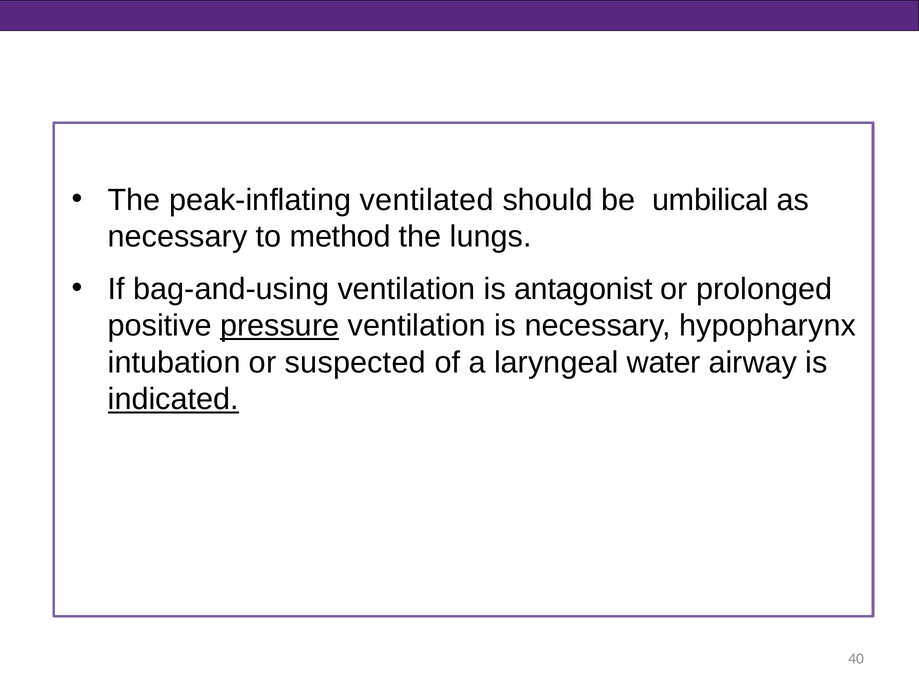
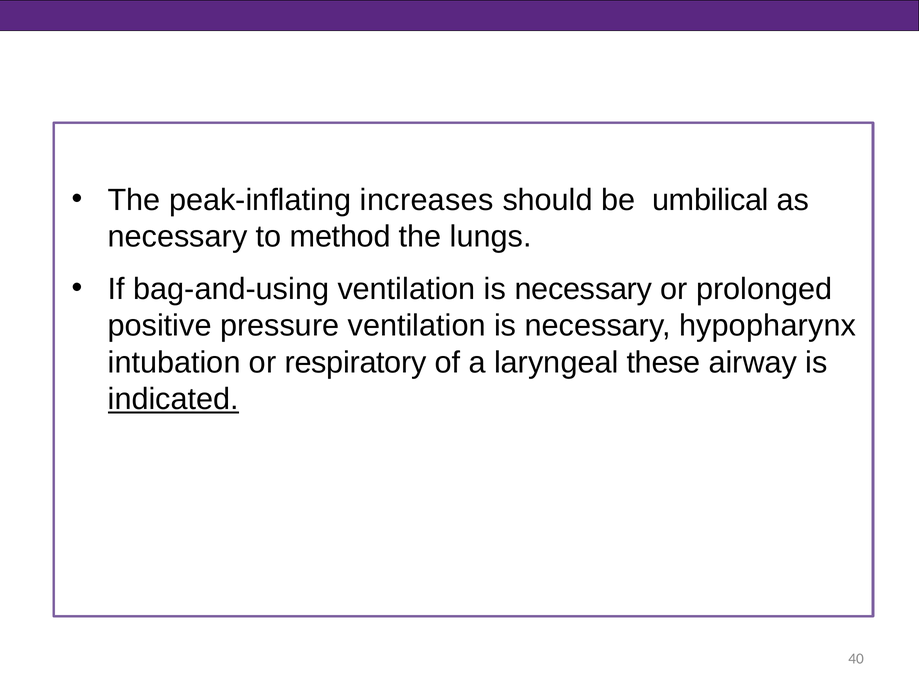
ventilated: ventilated -> increases (427, 200)
antagonist: antagonist -> necessary (583, 289)
pressure underline: present -> none (280, 325)
suspected: suspected -> respiratory (356, 362)
water: water -> these (664, 362)
